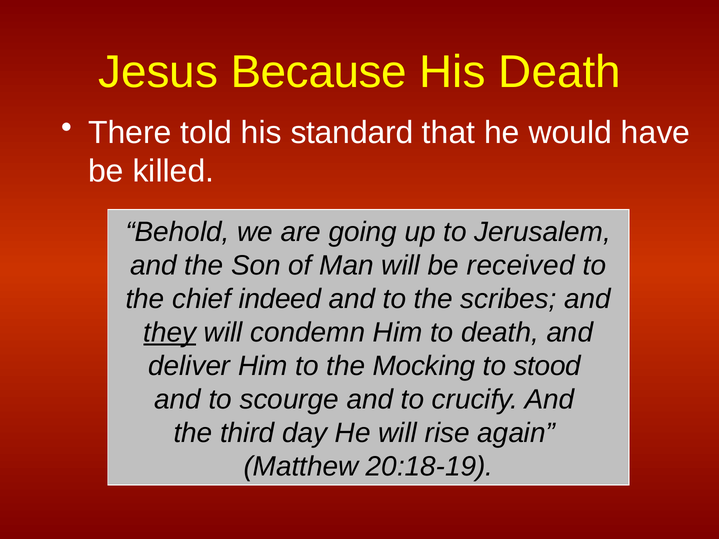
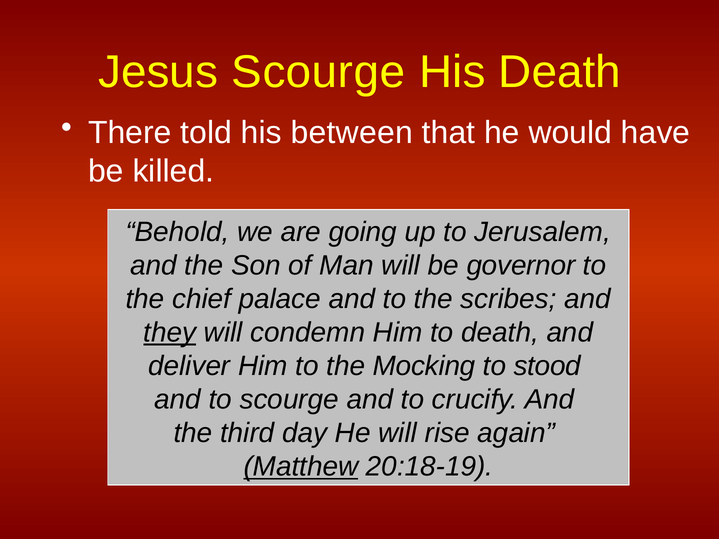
Jesus Because: Because -> Scourge (318, 72)
standard: standard -> between (352, 133)
received: received -> governor (521, 266)
indeed: indeed -> palace (280, 299)
Matthew underline: none -> present (301, 467)
